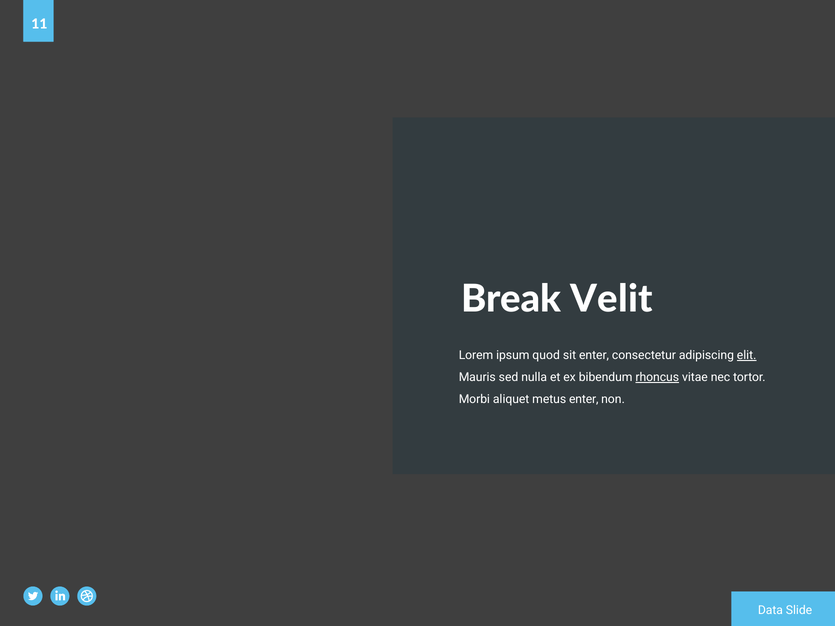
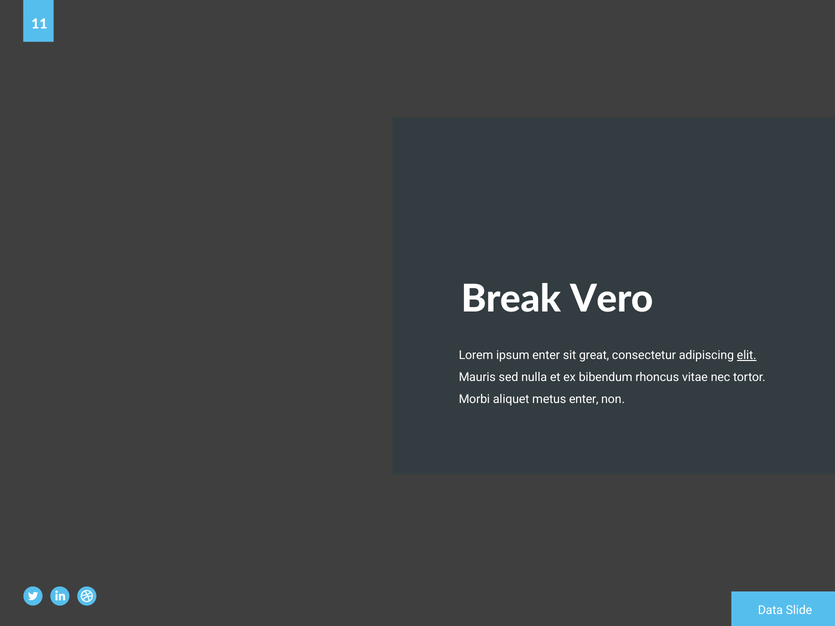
Velit: Velit -> Vero (612, 299)
ipsum quod: quod -> enter (546, 355)
sit enter: enter -> great (594, 355)
rhoncus underline: present -> none (657, 377)
